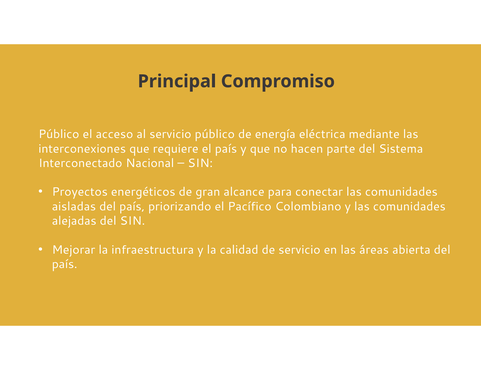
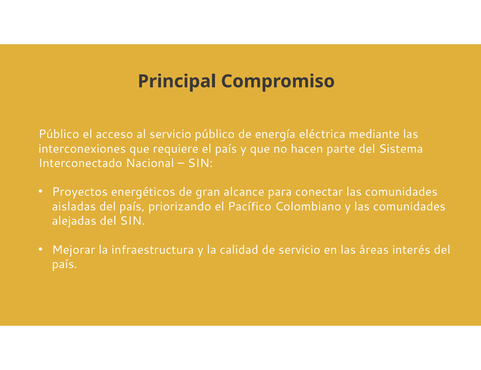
abierta: abierta -> interés (411, 250)
